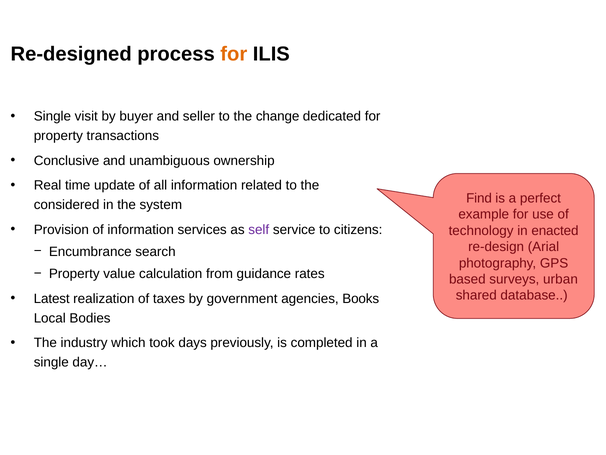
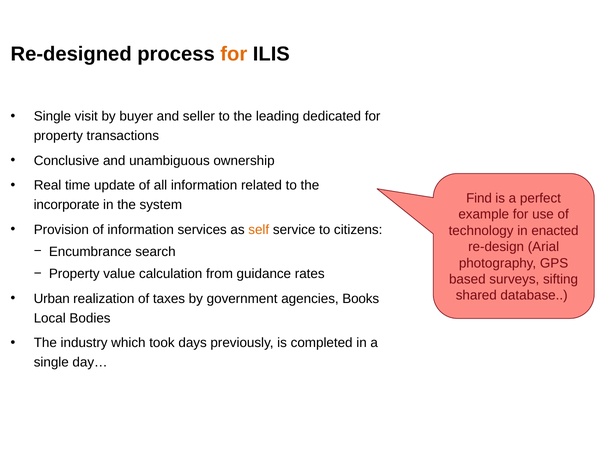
change: change -> leading (278, 116)
considered: considered -> incorporate (67, 205)
self colour: purple -> orange (259, 229)
urban: urban -> sifting (561, 279)
Latest: Latest -> Urban (52, 298)
